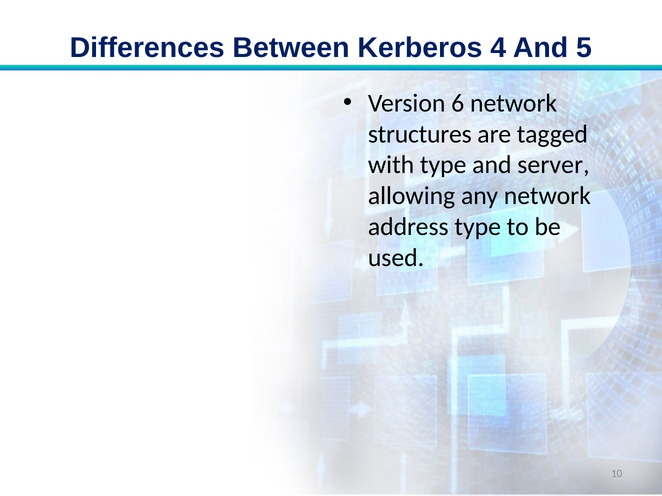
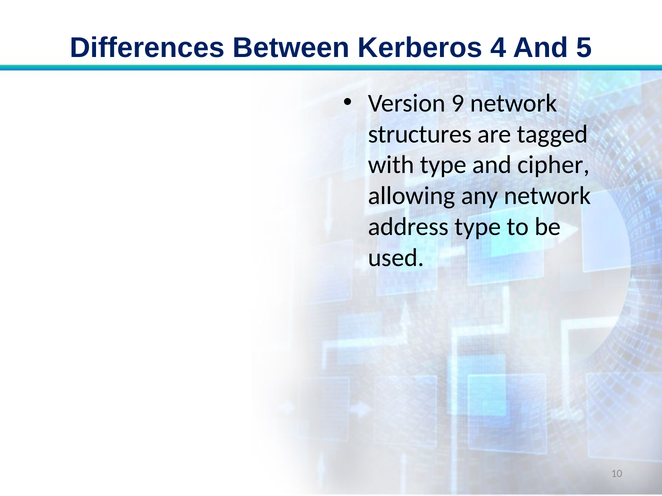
6: 6 -> 9 (458, 103)
server: server -> cipher (554, 165)
